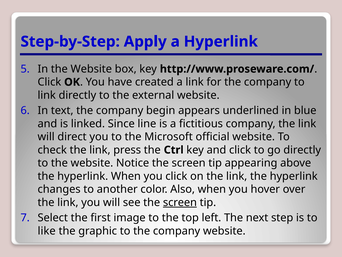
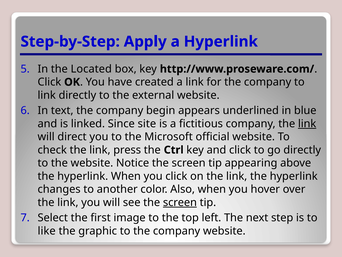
In the Website: Website -> Located (91, 69)
line: line -> site (147, 123)
link underline: none -> present (307, 123)
